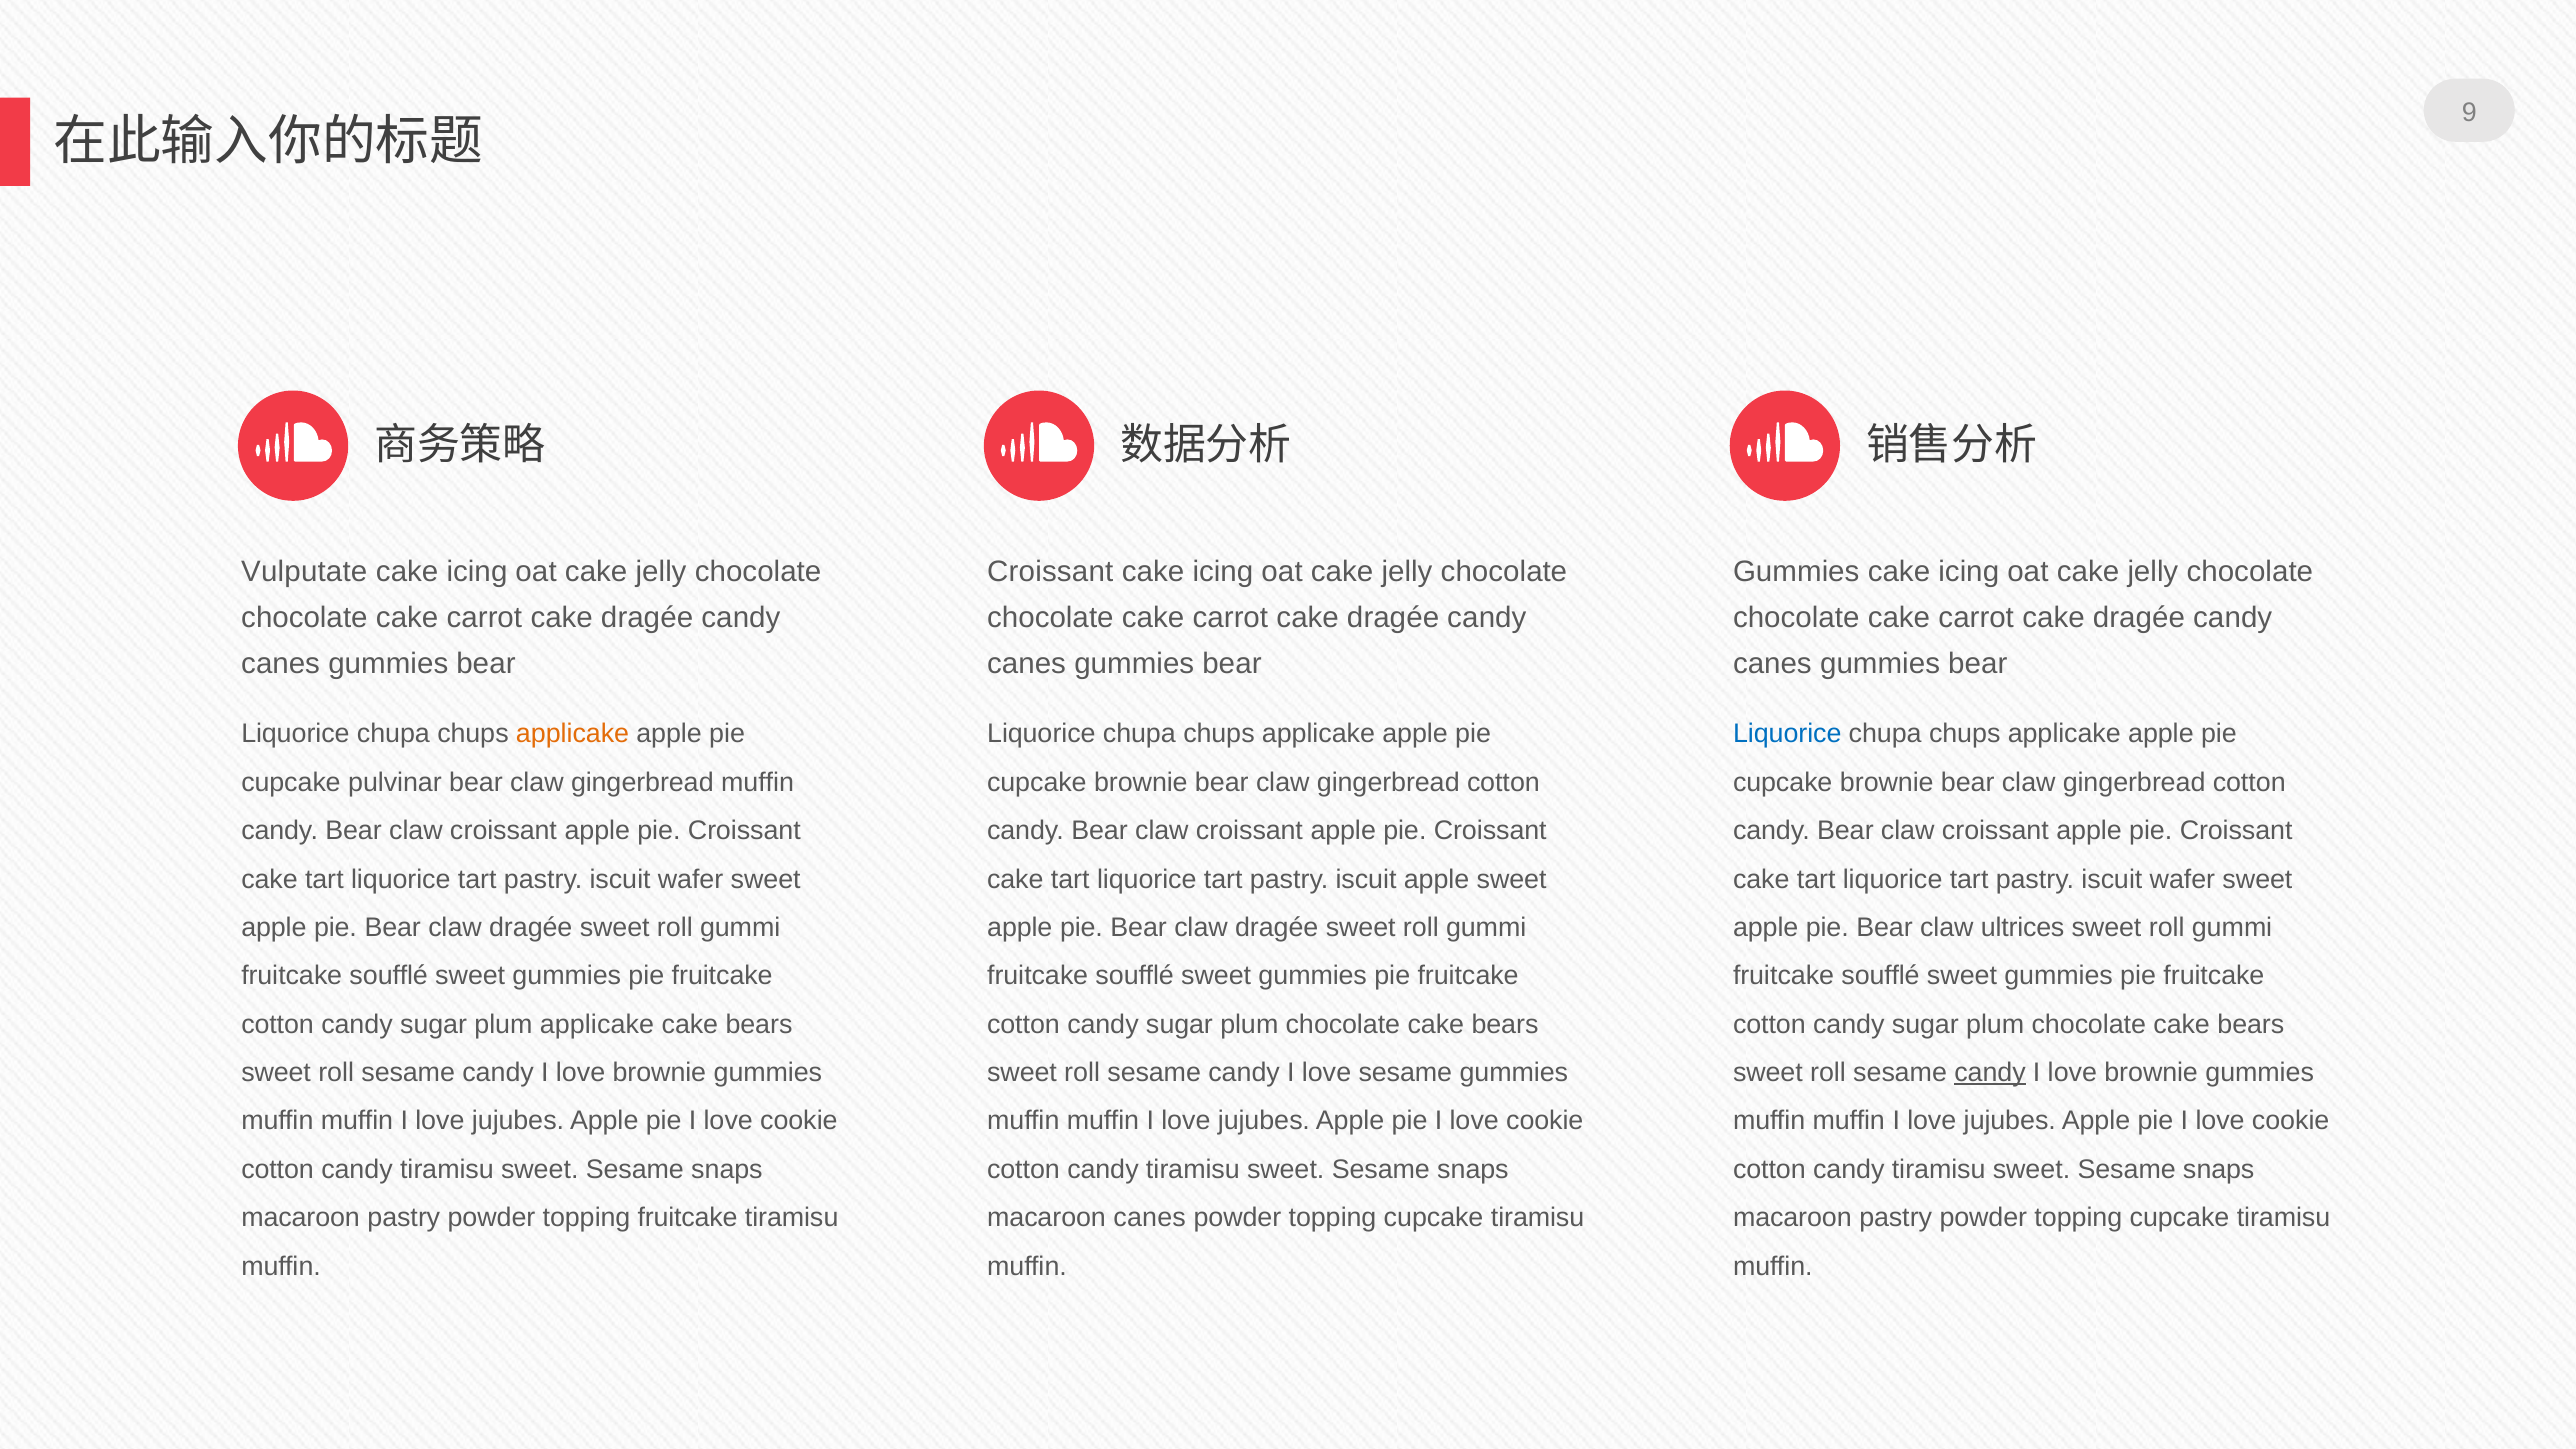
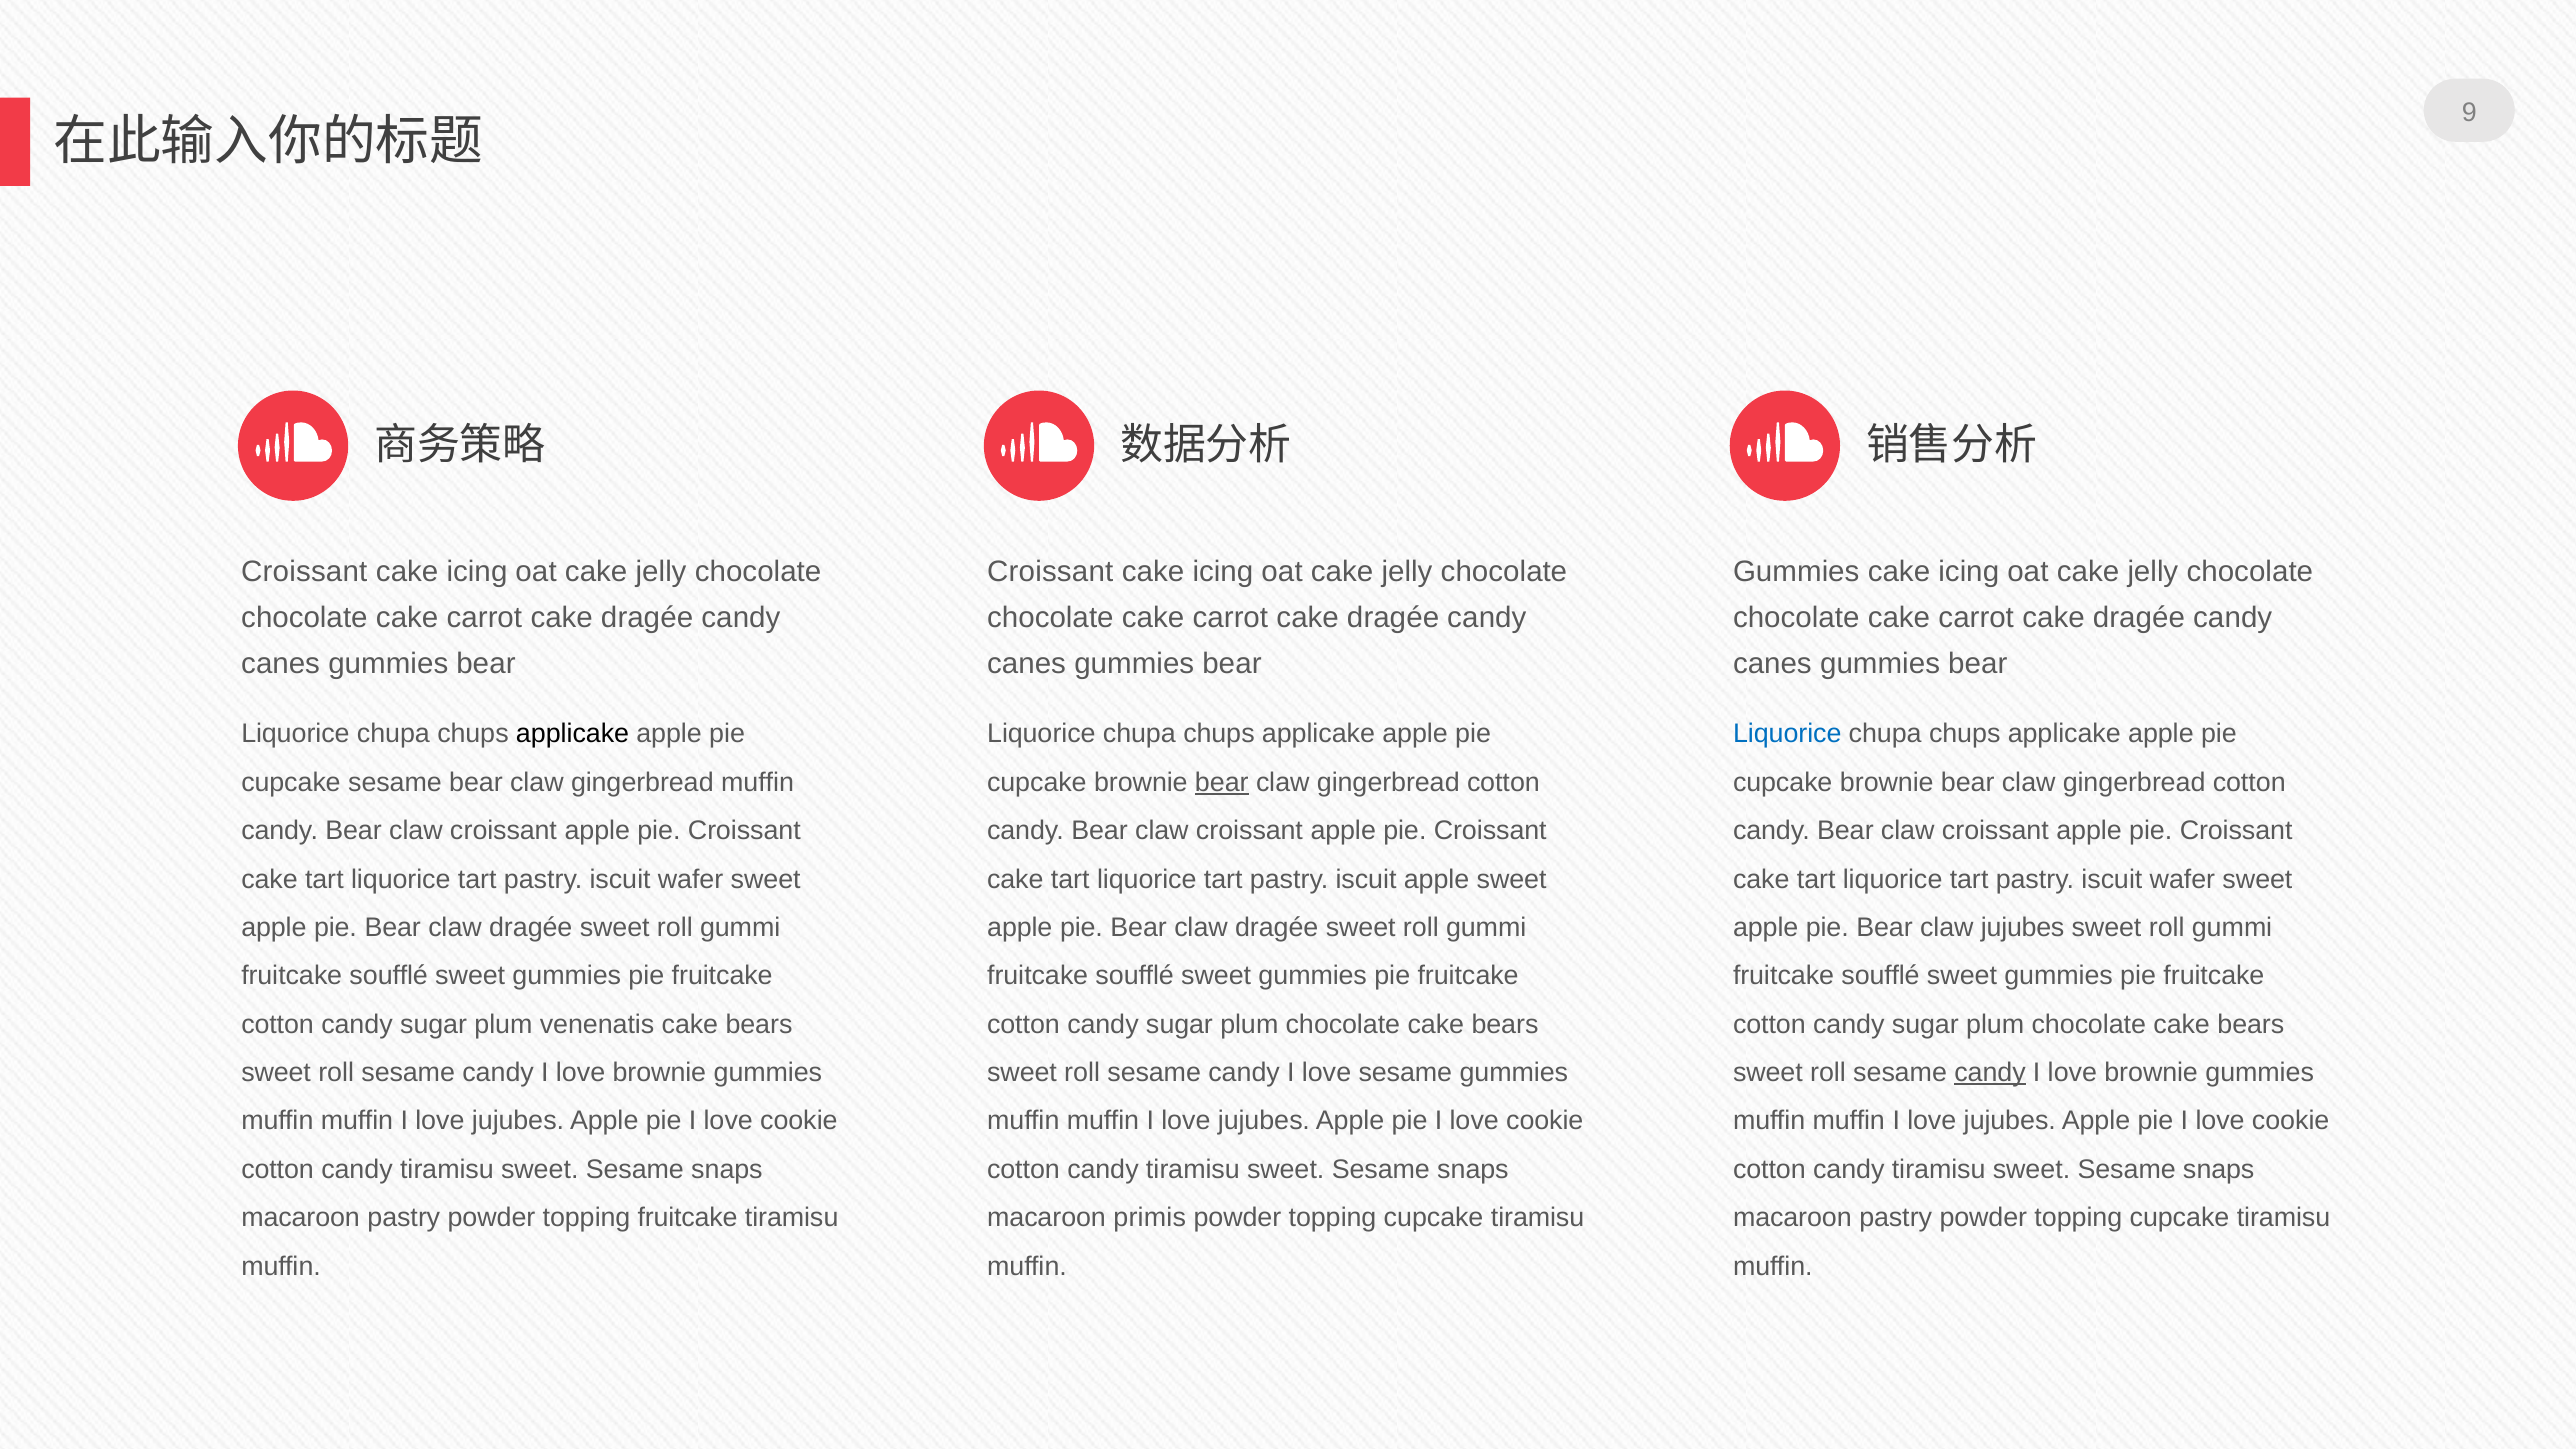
Vulputate: Vulputate -> Croissant (304, 572)
applicake colour: orange -> black (573, 734)
cupcake pulvinar: pulvinar -> sesame (395, 782)
bear underline: none -> present (1222, 782)
claw ultrices: ultrices -> jujubes (2023, 928)
plum applicake: applicake -> venenatis (597, 1024)
macaroon canes: canes -> primis (1150, 1218)
